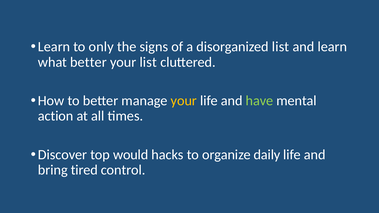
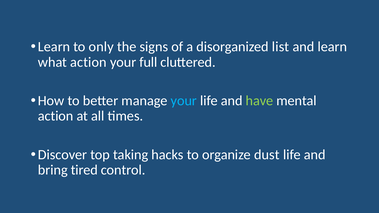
what better: better -> action (88, 62)
your list: list -> full (148, 62)
your colour: yellow -> light blue (184, 101)
would: would -> taking (131, 155)
daily: daily -> dust (267, 155)
